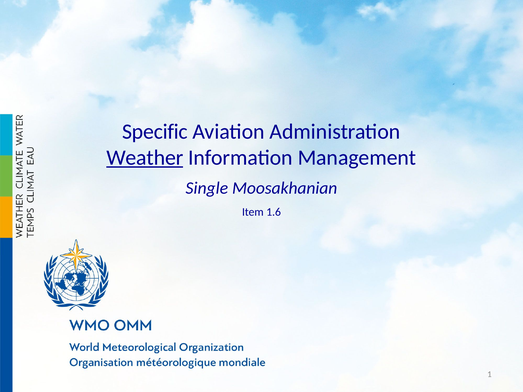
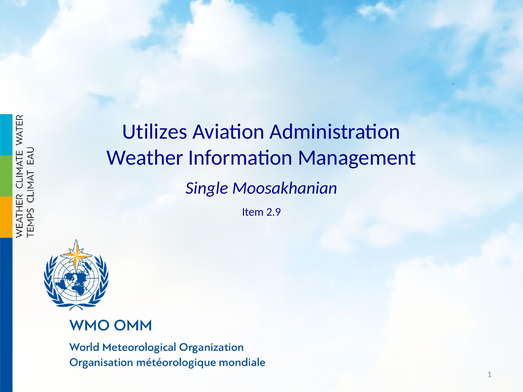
Specific: Specific -> Utilizes (155, 132)
Weather underline: present -> none (145, 158)
1.6: 1.6 -> 2.9 (274, 212)
